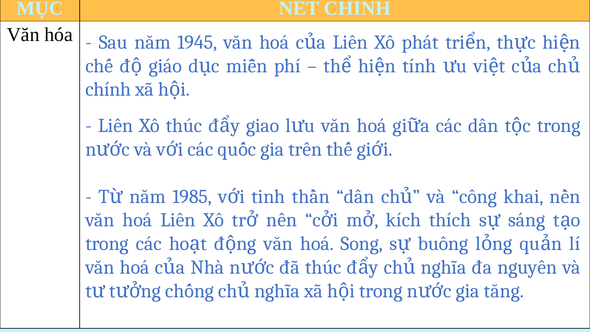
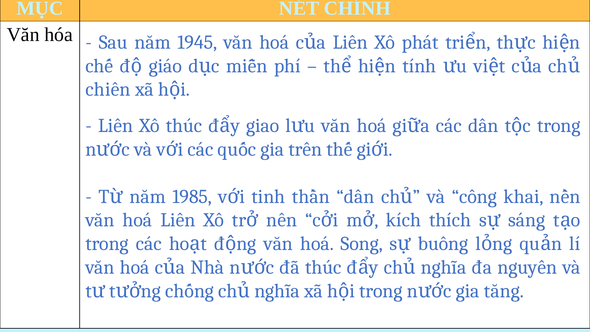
chính: chính -> chiến (108, 89)
